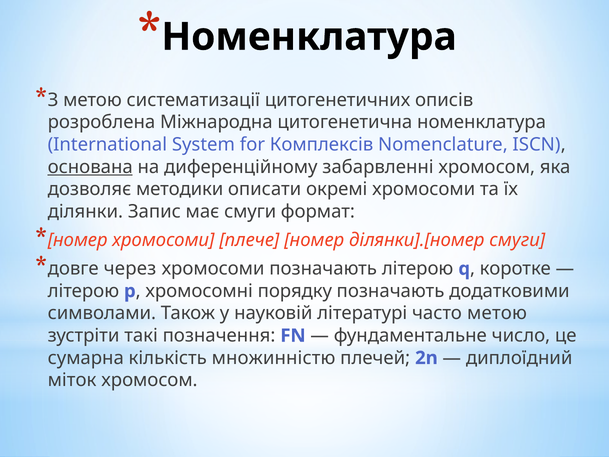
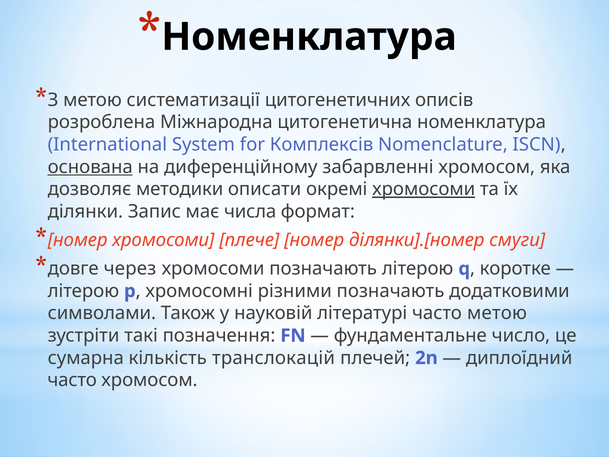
хромосоми underline: none -> present (424, 189)
має смуги: смуги -> числа (250, 211)
порядку: порядку -> різними (295, 291)
множинністю: множинністю -> транслокацій (273, 358)
міток: міток -> часто (72, 380)
